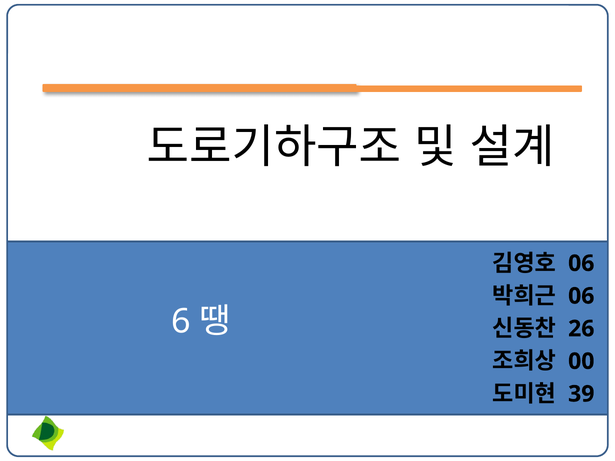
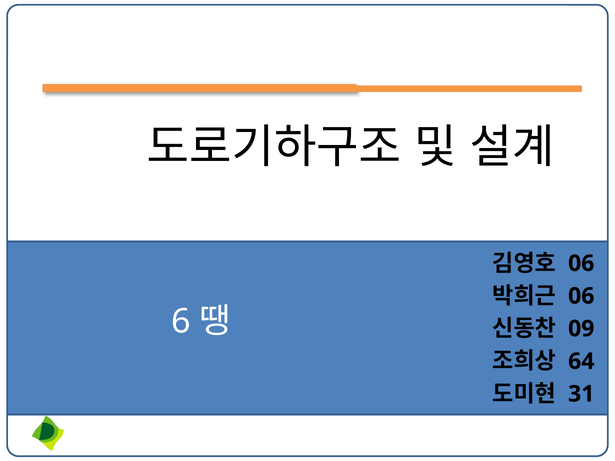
26: 26 -> 09 (581, 329)
00: 00 -> 64 (581, 362)
39: 39 -> 31 (581, 394)
